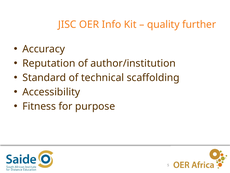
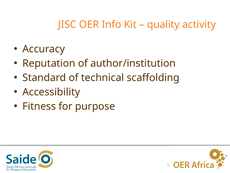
further: further -> activity (199, 24)
